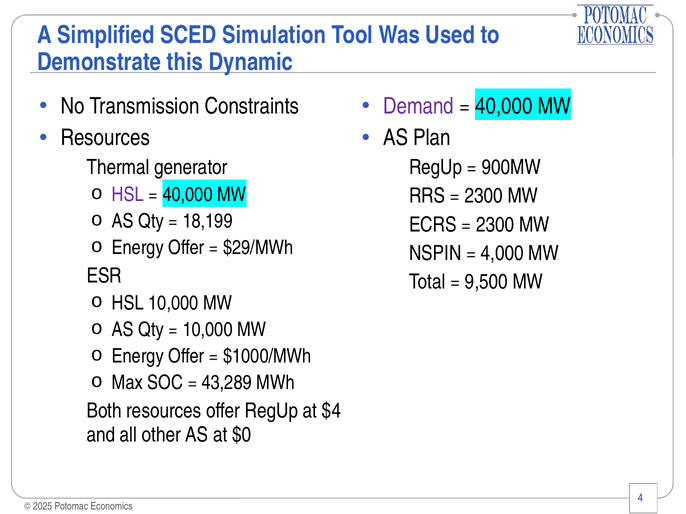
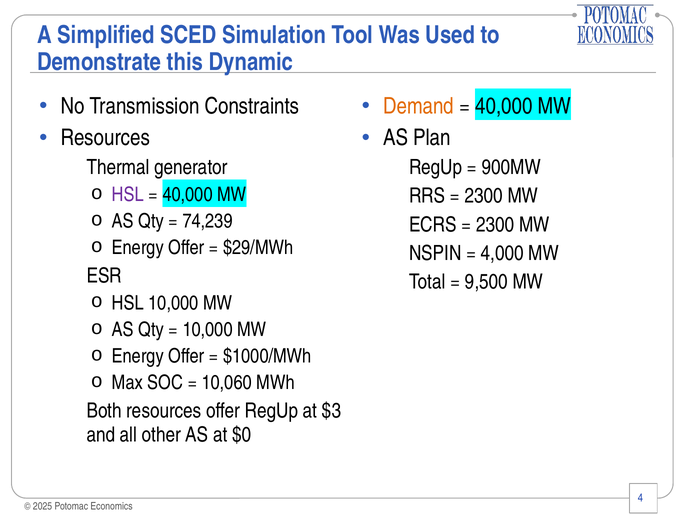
Demand colour: purple -> orange (418, 106)
18,199: 18,199 -> 74,239 (208, 221)
43,289: 43,289 -> 10,060 (227, 383)
$4: $4 -> $3 (332, 411)
